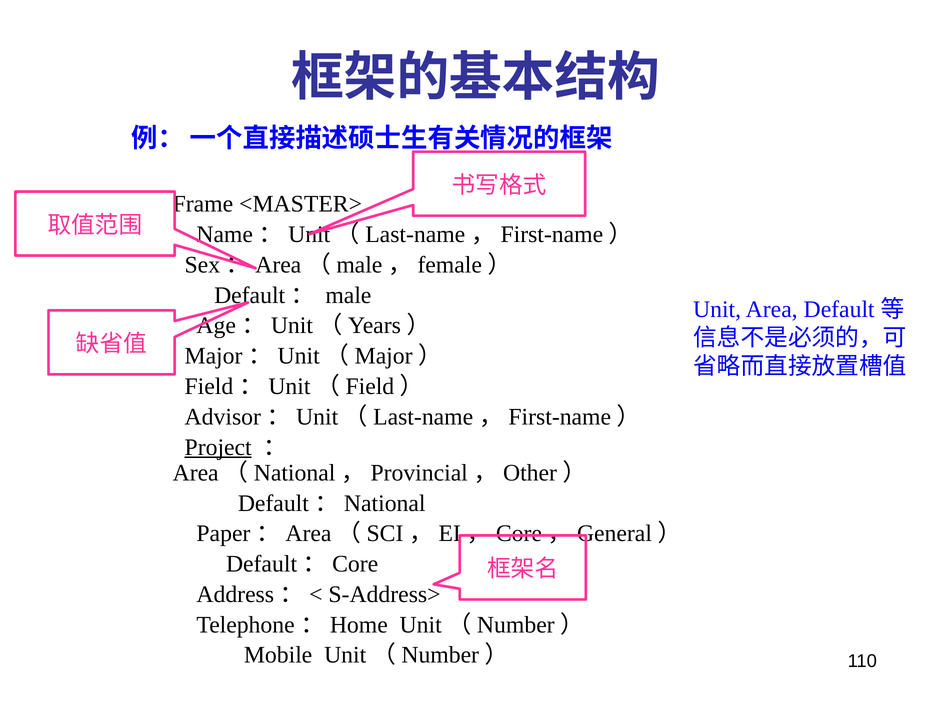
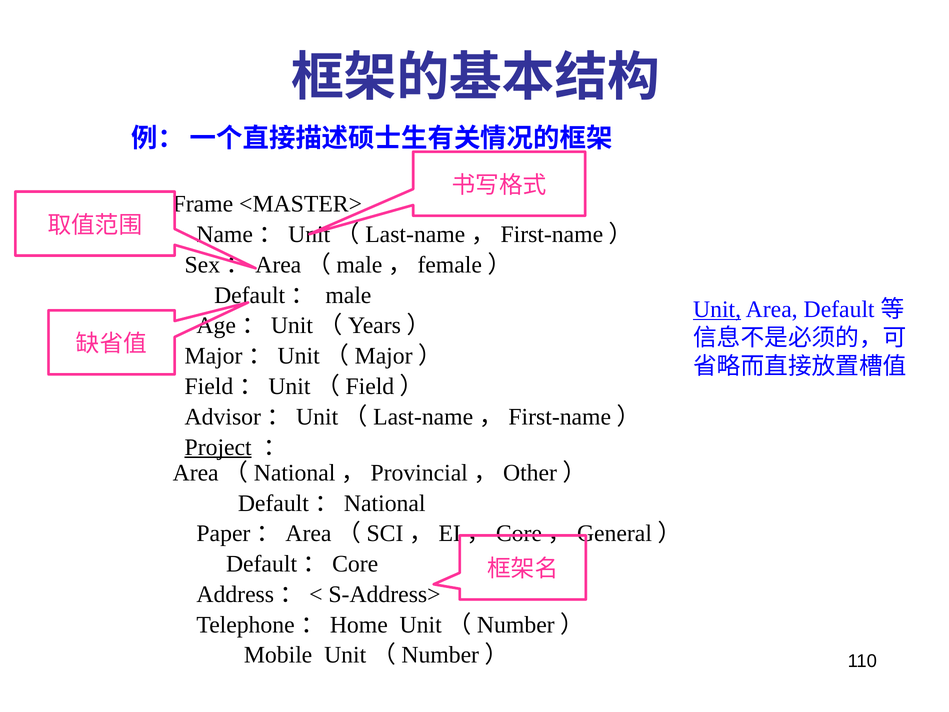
Unit underline: none -> present (717, 309)
